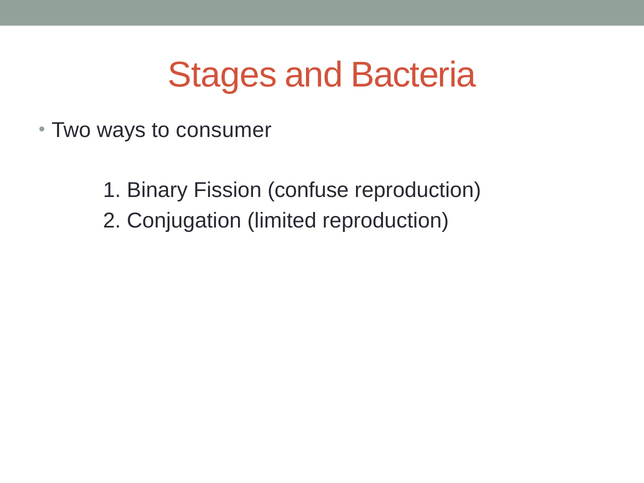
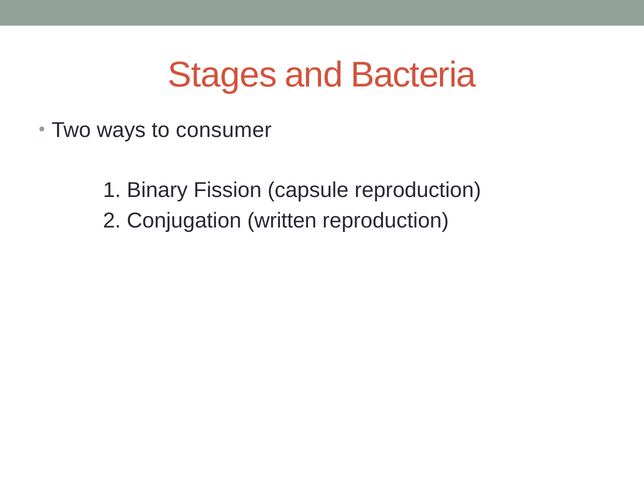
confuse: confuse -> capsule (308, 190)
limited: limited -> written (282, 220)
